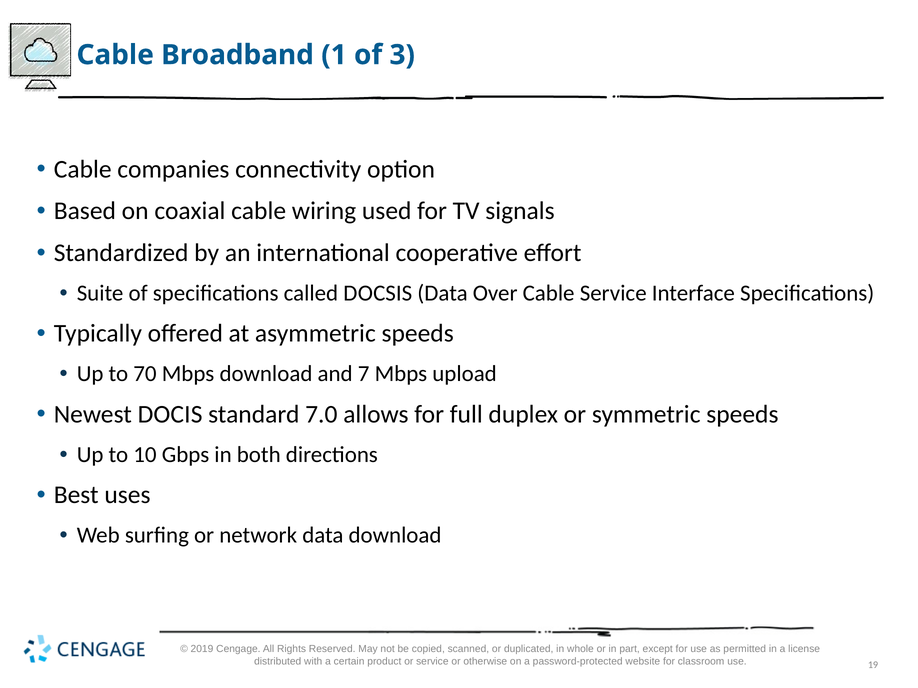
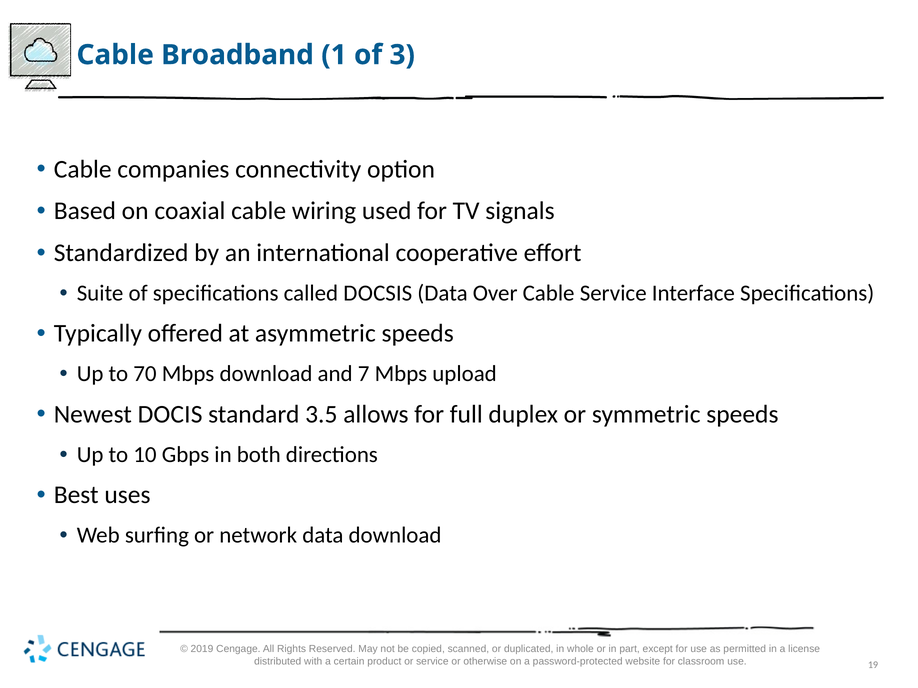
7.0: 7.0 -> 3.5 (321, 415)
